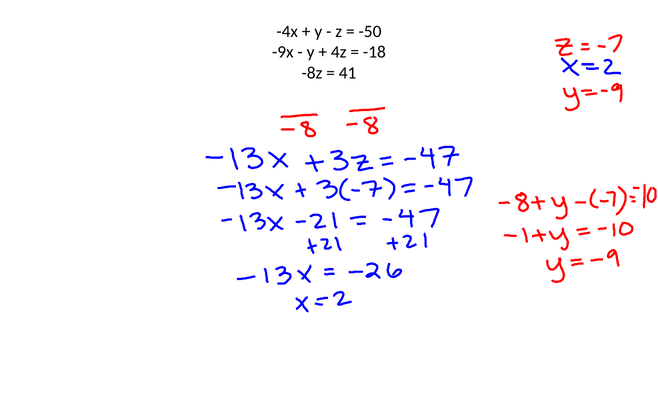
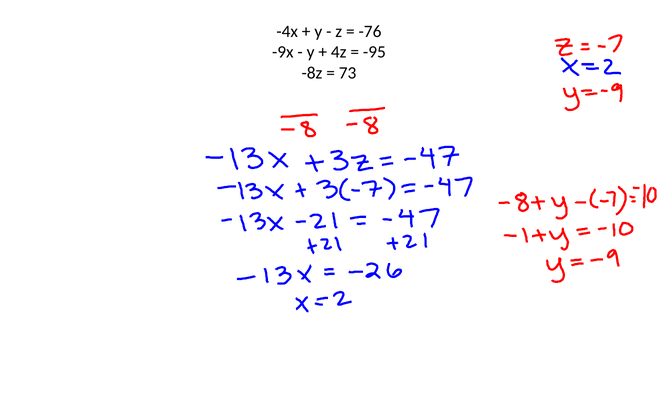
-50: -50 -> -76 (370, 31)
-18: -18 -> -95 (374, 52)
41: 41 -> 73 (348, 73)
